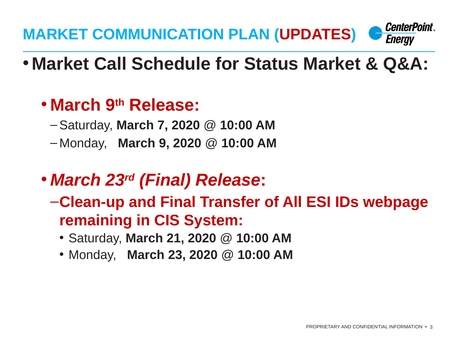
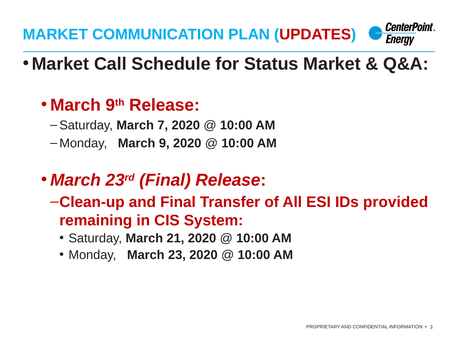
webpage: webpage -> provided (396, 202)
